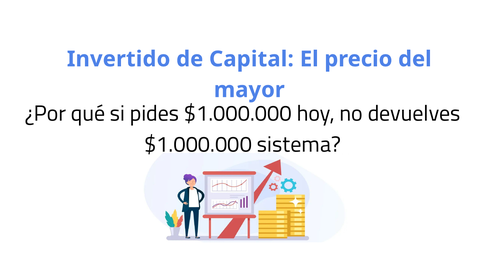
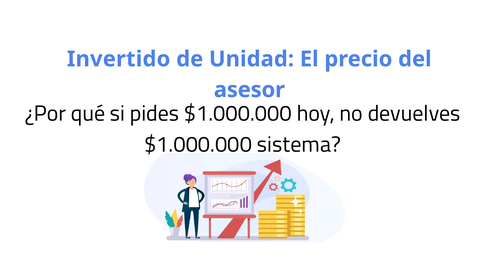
Capital: Capital -> Unidad (251, 59)
mayor: mayor -> asesor (249, 90)
